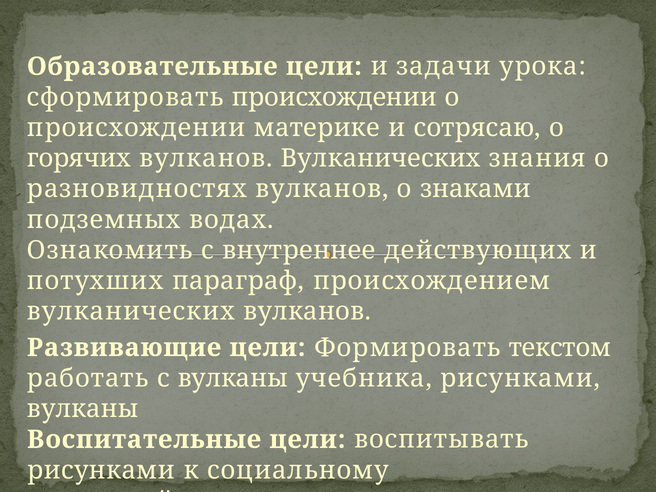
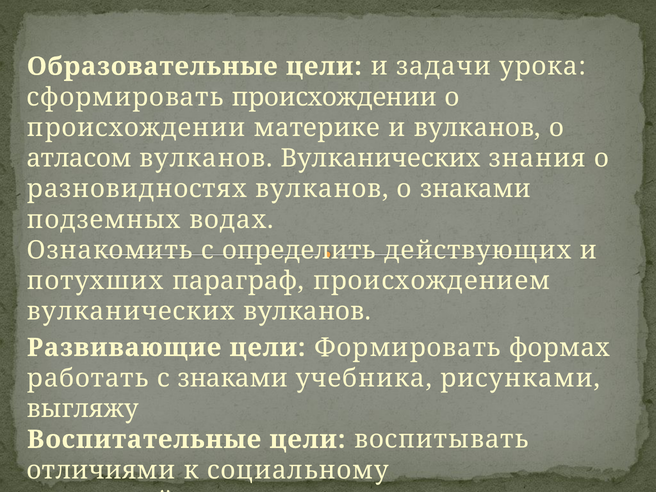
и сотрясаю: сотрясаю -> вулканов (477, 128)
горячих: горячих -> атласом (79, 158)
внутреннее: внутреннее -> определить (299, 250)
текстом: текстом -> формах (560, 348)
с вулканы: вулканы -> знаками (233, 378)
вулканы: вулканы -> выгляжу (83, 409)
рисунками: рисунками -> отличиями (101, 470)
